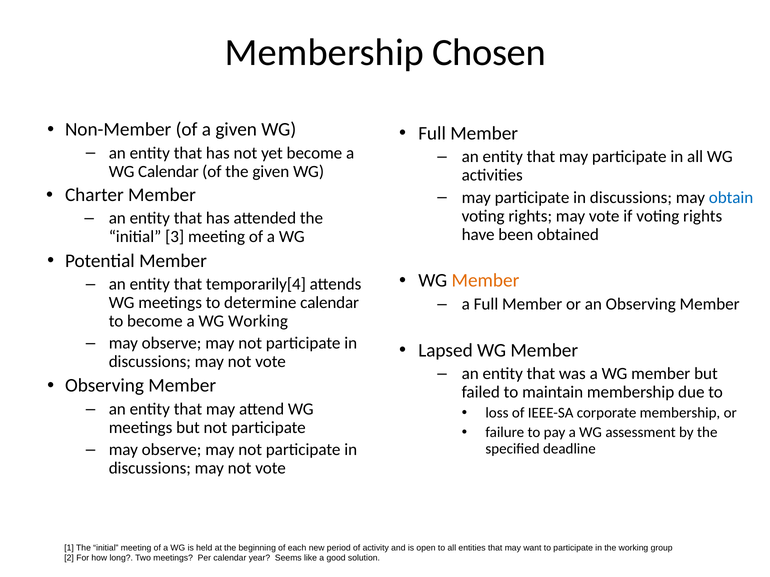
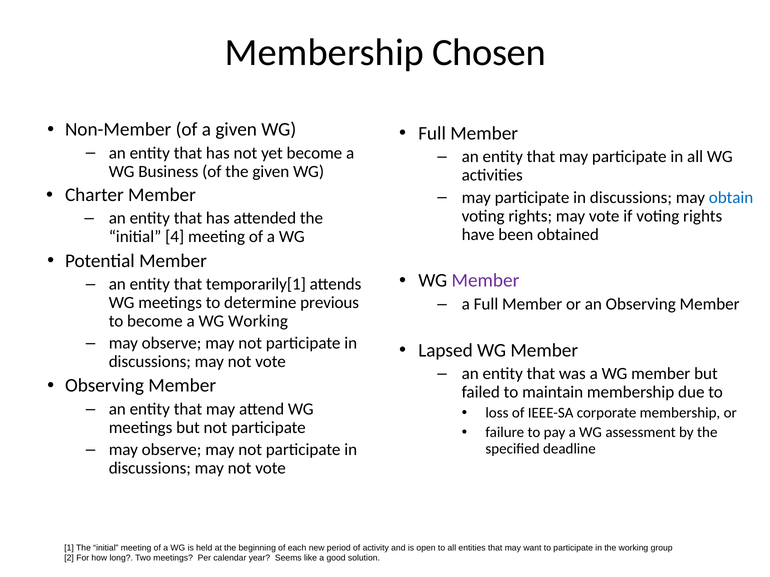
WG Calendar: Calendar -> Business (168, 172)
3: 3 -> 4 (175, 237)
Member colour: orange -> purple (485, 281)
temporarily[4: temporarily[4 -> temporarily[1 (256, 284)
determine calendar: calendar -> previous (330, 303)
